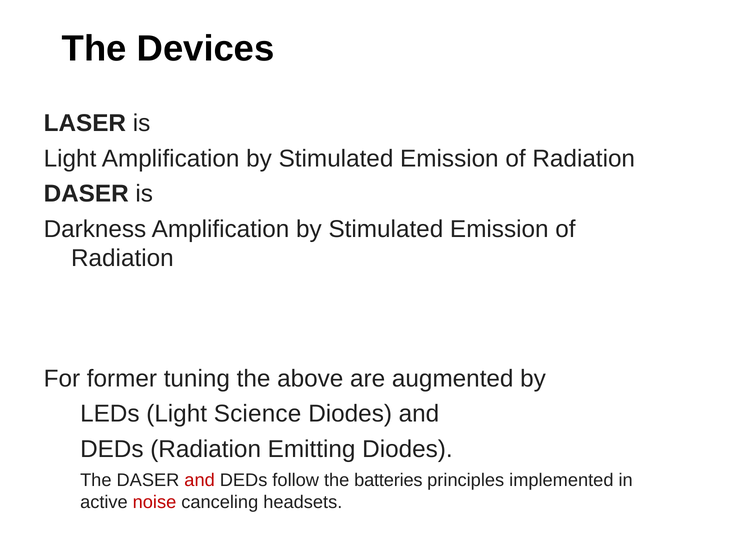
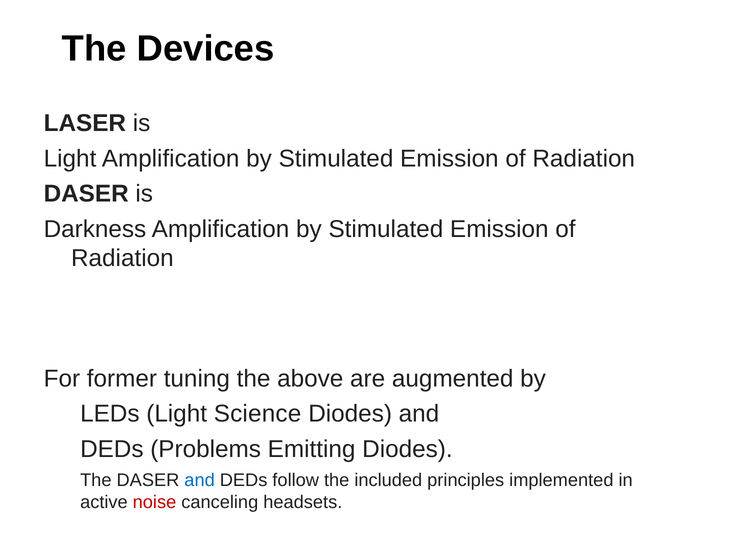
DEDs Radiation: Radiation -> Problems (206, 449)
and colour: red -> blue (200, 480)
batteries: batteries -> included (388, 480)
